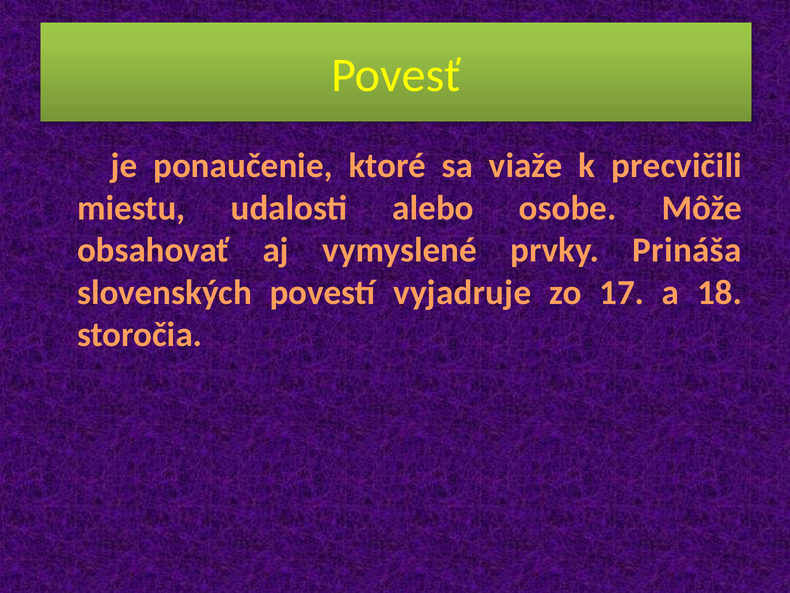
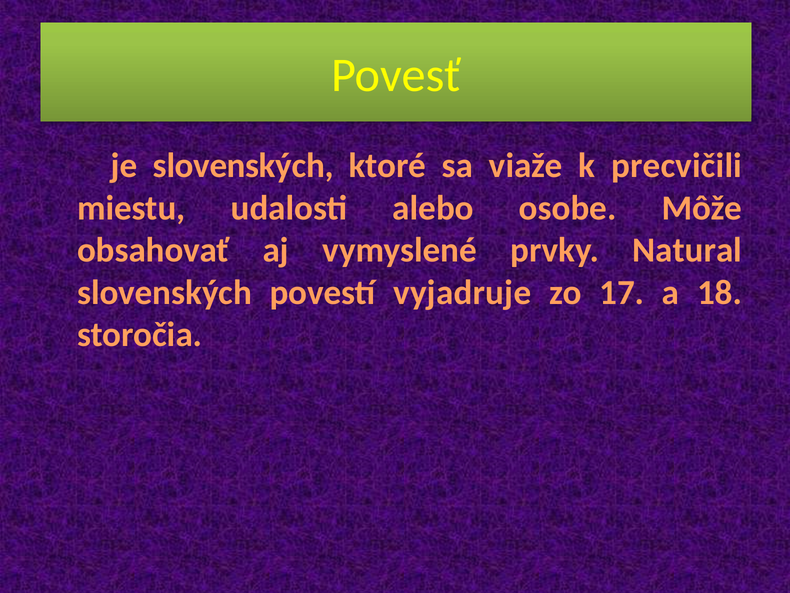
je ponaučenie: ponaučenie -> slovenských (243, 166)
Prináša: Prináša -> Natural (687, 250)
